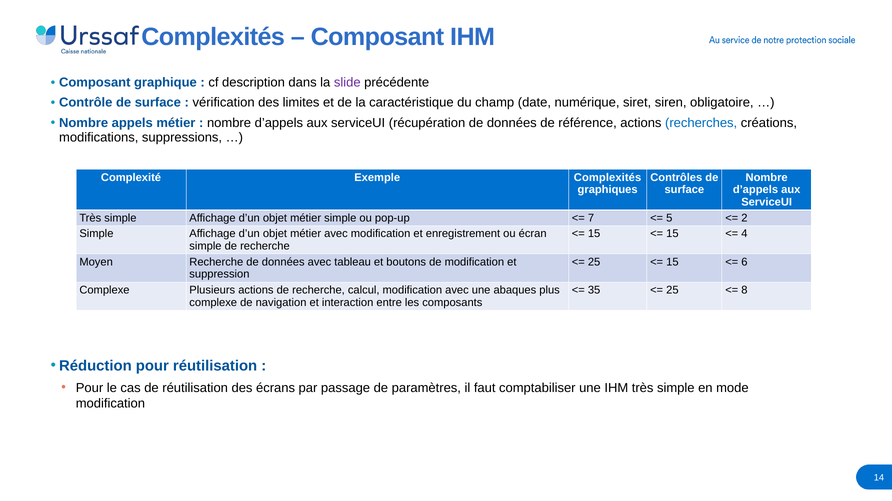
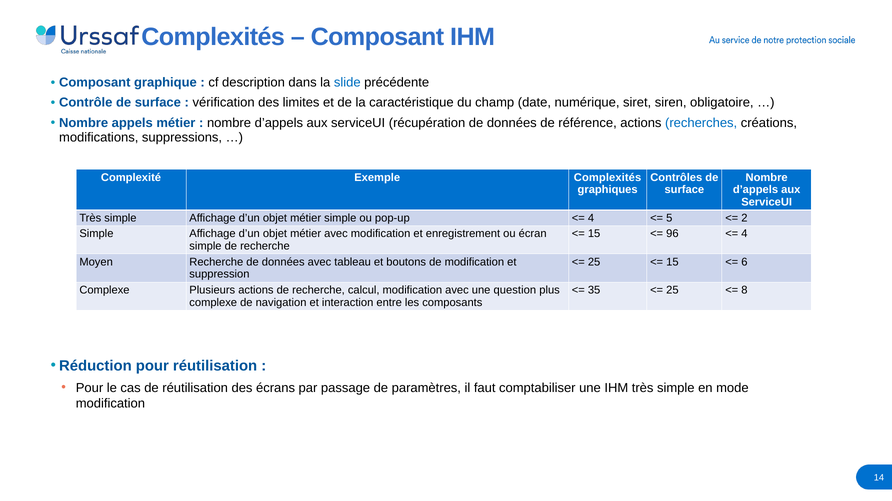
slide colour: purple -> blue (347, 83)
7: 7 -> 4 (591, 218)
15: 15 -> 96 (672, 234)
abaques: abaques -> question (515, 291)
